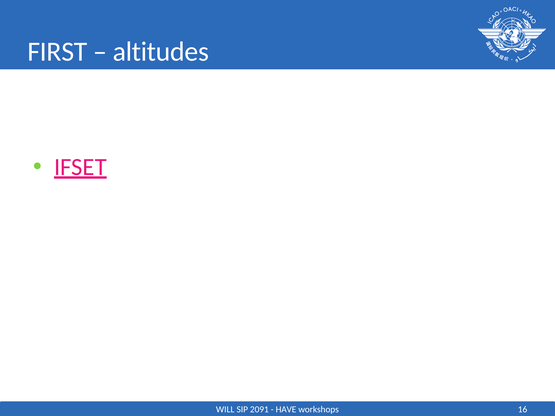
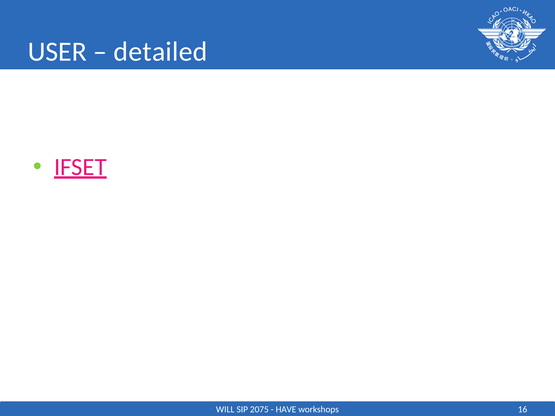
FIRST: FIRST -> USER (57, 52)
altitudes: altitudes -> detailed (161, 52)
2091: 2091 -> 2075 (259, 410)
